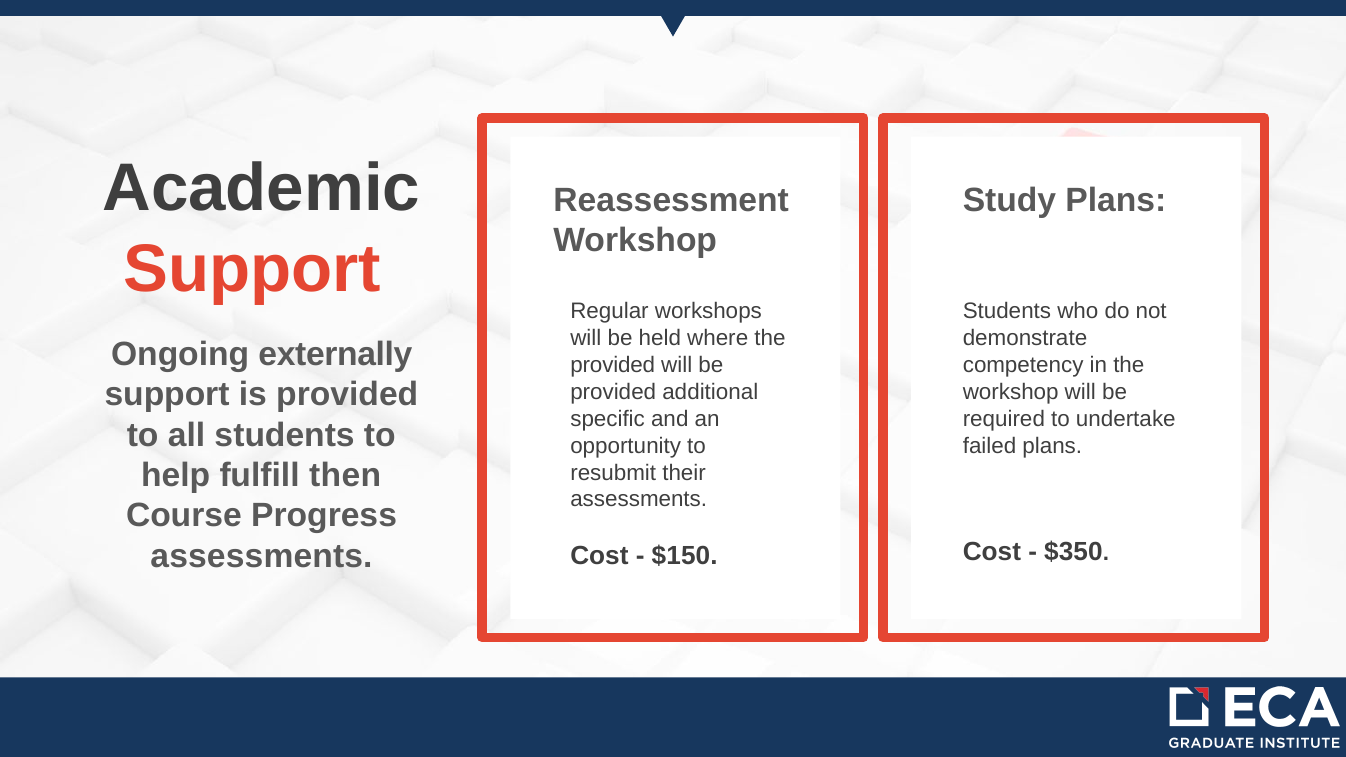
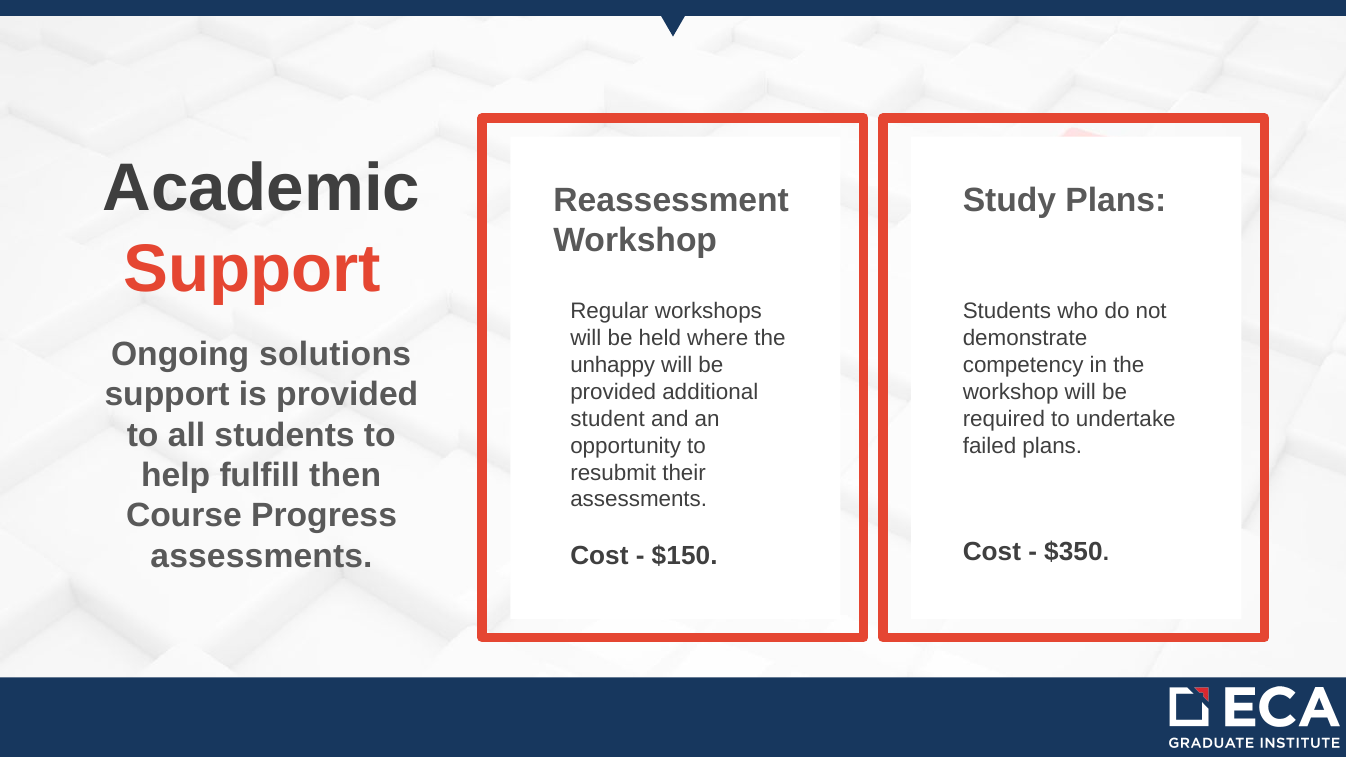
externally: externally -> solutions (335, 354)
provided: provided -> unhappy (613, 365)
specific: specific -> student (608, 419)
